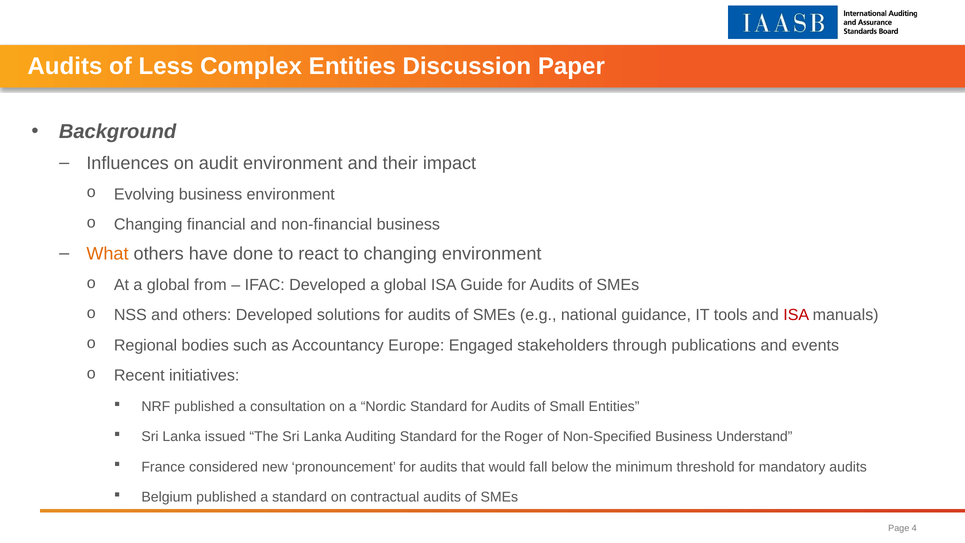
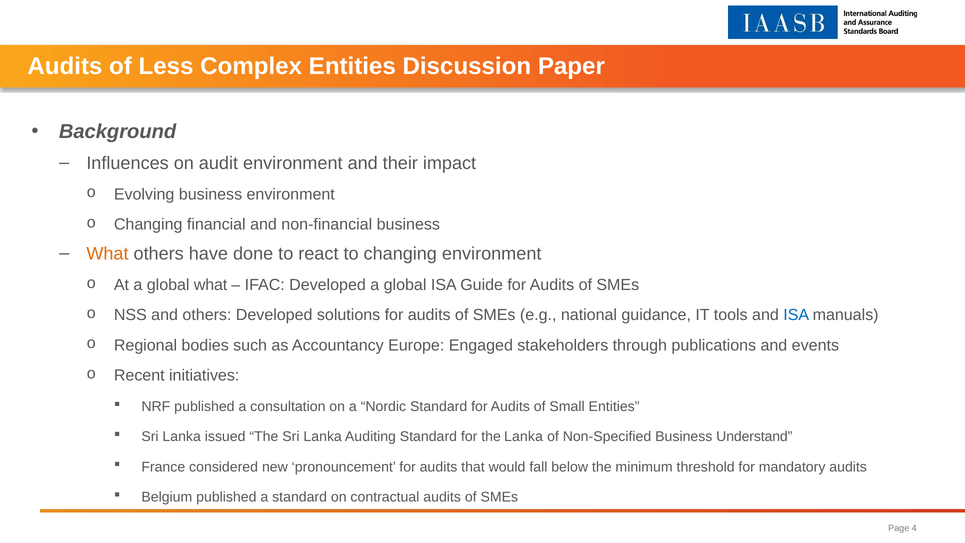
global from: from -> what (211, 285)
ISA colour: red -> blue (796, 315)
the Roger: Roger -> Lanka (524, 437)
